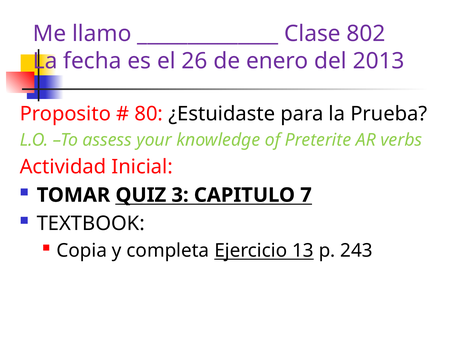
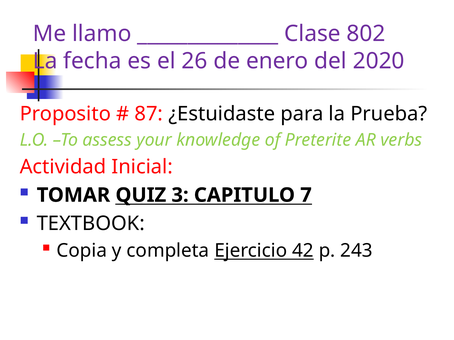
2013: 2013 -> 2020 (379, 61)
80: 80 -> 87 (149, 114)
13: 13 -> 42 (303, 251)
